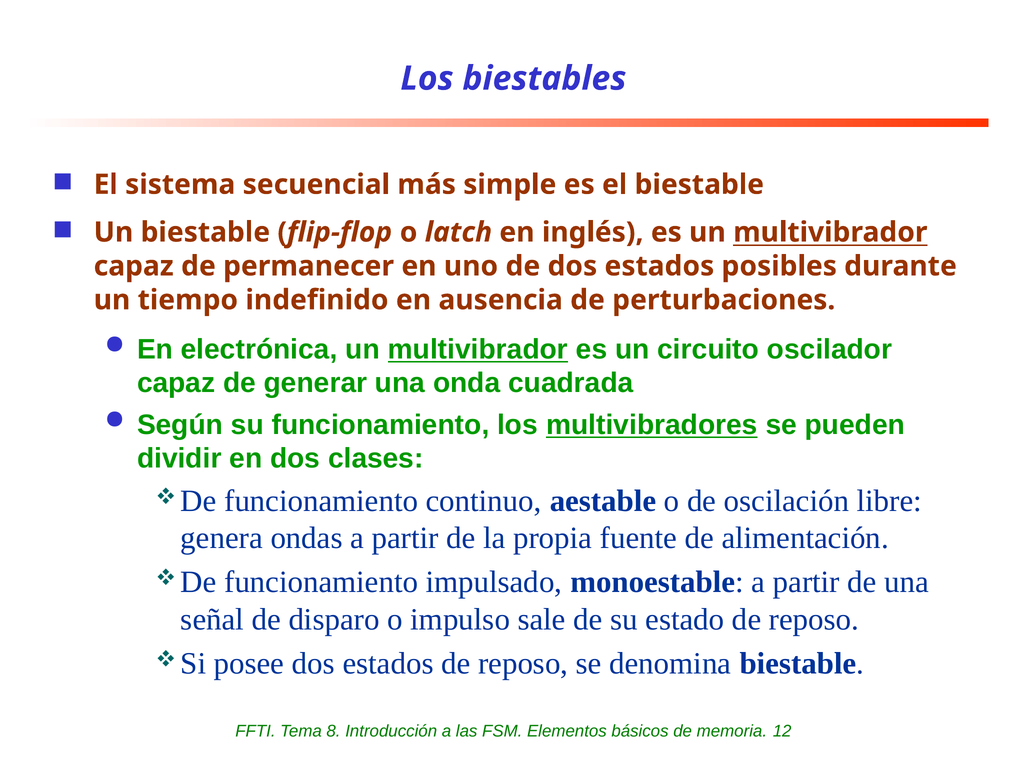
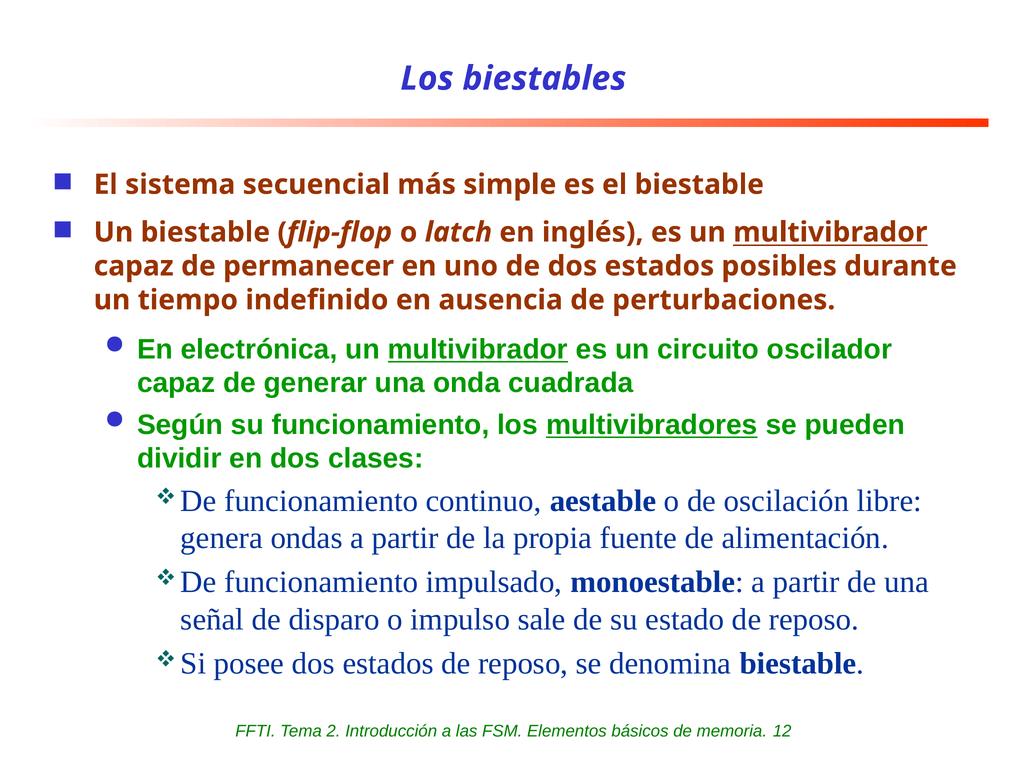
8: 8 -> 2 (333, 731)
